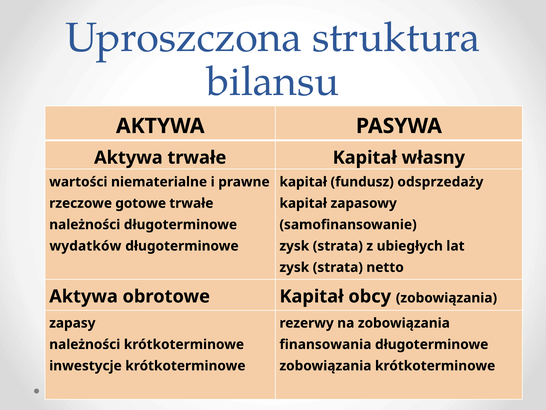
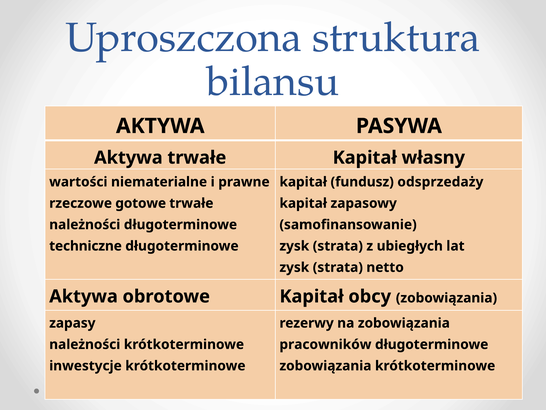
wydatków: wydatków -> techniczne (86, 246)
finansowania: finansowania -> pracowników (325, 344)
